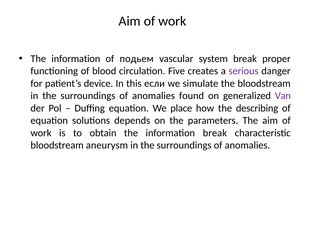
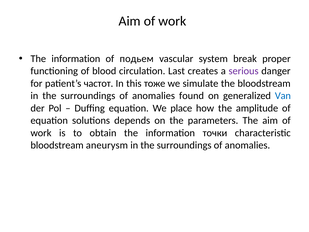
Five: Five -> Last (177, 71)
device: device -> частот (98, 83)
если: если -> тоже (155, 83)
Van colour: purple -> blue (283, 96)
describing: describing -> amplitude (257, 108)
information break: break -> точки (215, 133)
